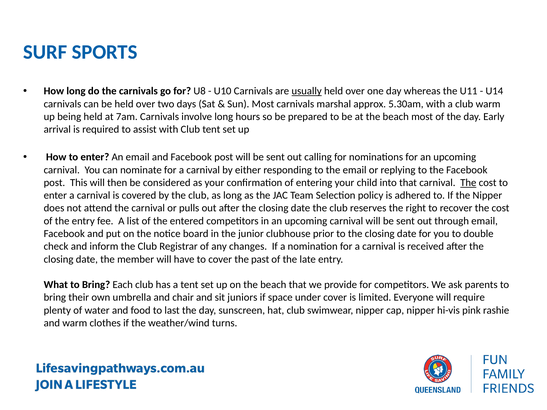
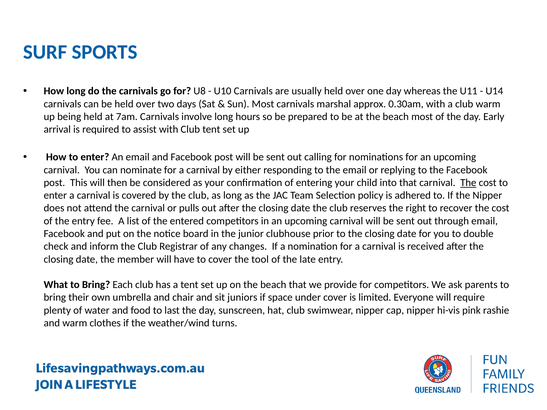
usually underline: present -> none (307, 91)
5.30am: 5.30am -> 0.30am (406, 104)
past: past -> tool (260, 259)
